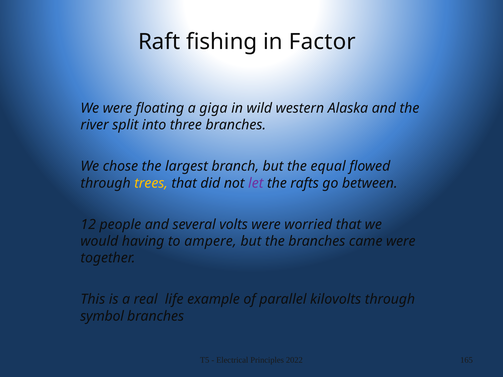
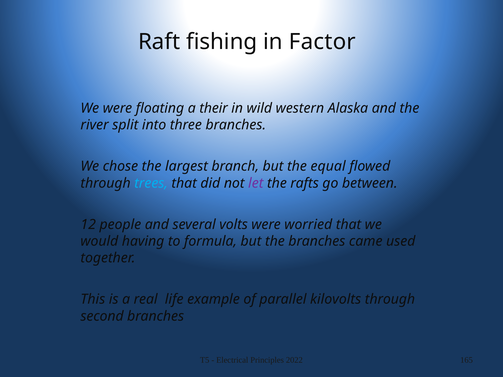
giga: giga -> their (214, 108)
trees colour: yellow -> light blue (151, 183)
ampere: ampere -> formula (211, 241)
came were: were -> used (401, 241)
symbol: symbol -> second (102, 316)
